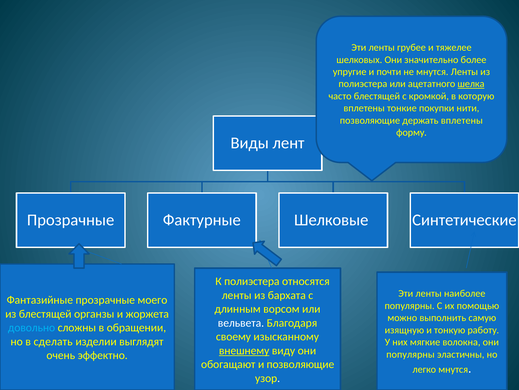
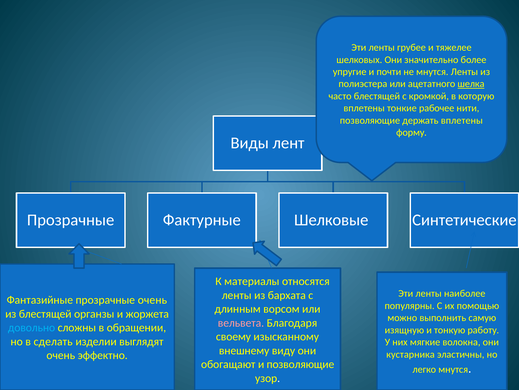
покупки: покупки -> рабочее (437, 108)
К полиэстера: полиэстера -> материалы (252, 281)
прозрачные моего: моего -> очень (152, 300)
вельвета colour: white -> pink (241, 322)
внешнему underline: present -> none (244, 350)
популярны: популярны -> кустарника (411, 354)
